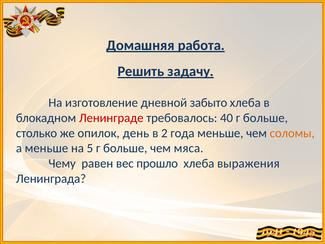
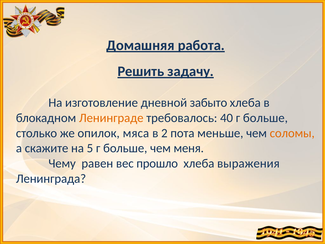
Ленинграде colour: red -> orange (111, 118)
день: день -> мяса (136, 133)
года: года -> пота (182, 133)
а меньше: меньше -> скажите (47, 148)
мяса: мяса -> меня (189, 148)
